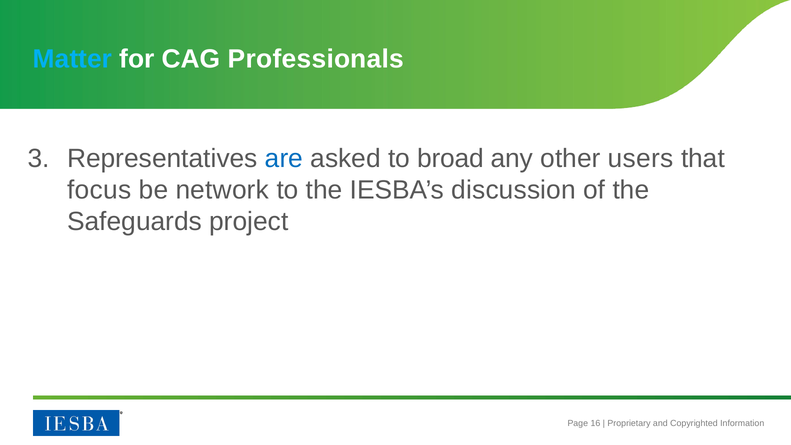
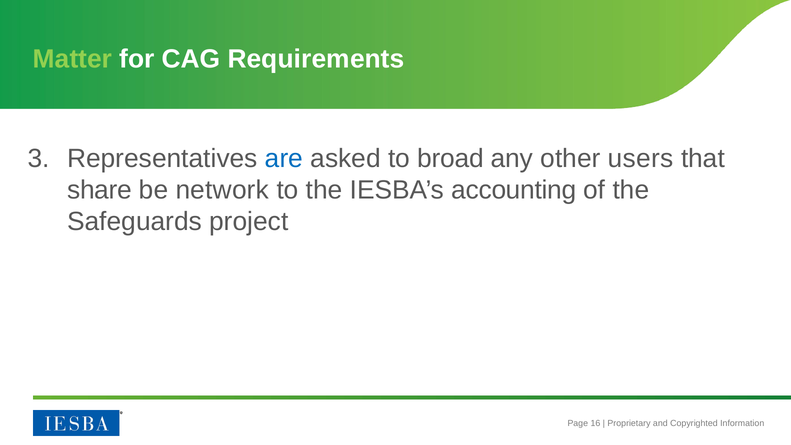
Matter colour: light blue -> light green (72, 59)
Professionals: Professionals -> Requirements (316, 59)
focus: focus -> share (100, 190)
discussion: discussion -> accounting (514, 190)
